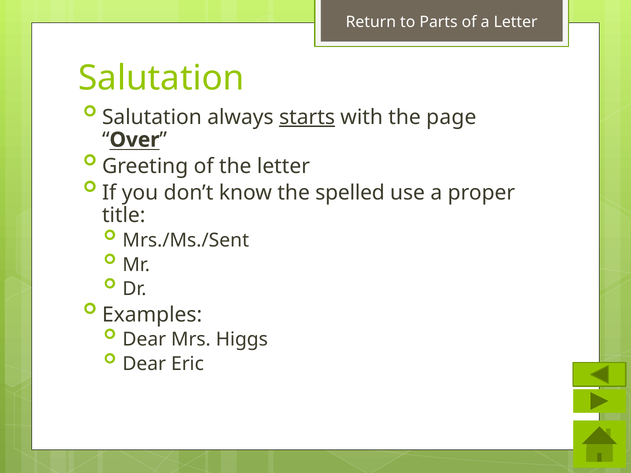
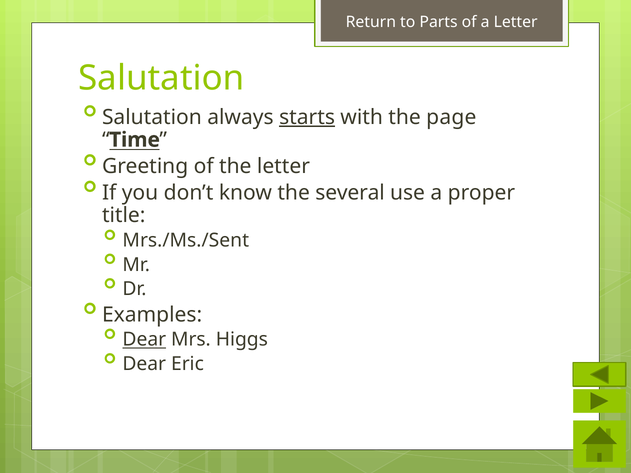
Over: Over -> Time (135, 140)
spelled: spelled -> several (350, 193)
Dear underline: none -> present (144, 340)
